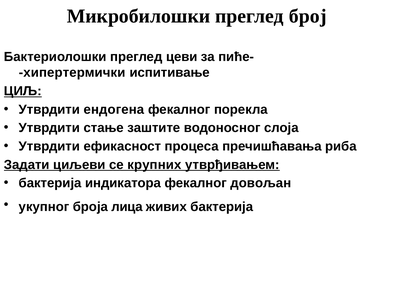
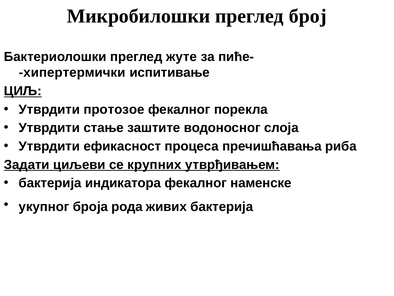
цеви: цеви -> жуте (182, 57)
ендогена: ендогена -> протозое (114, 109)
довољан: довољан -> наменске (261, 183)
лица: лица -> рода (127, 206)
